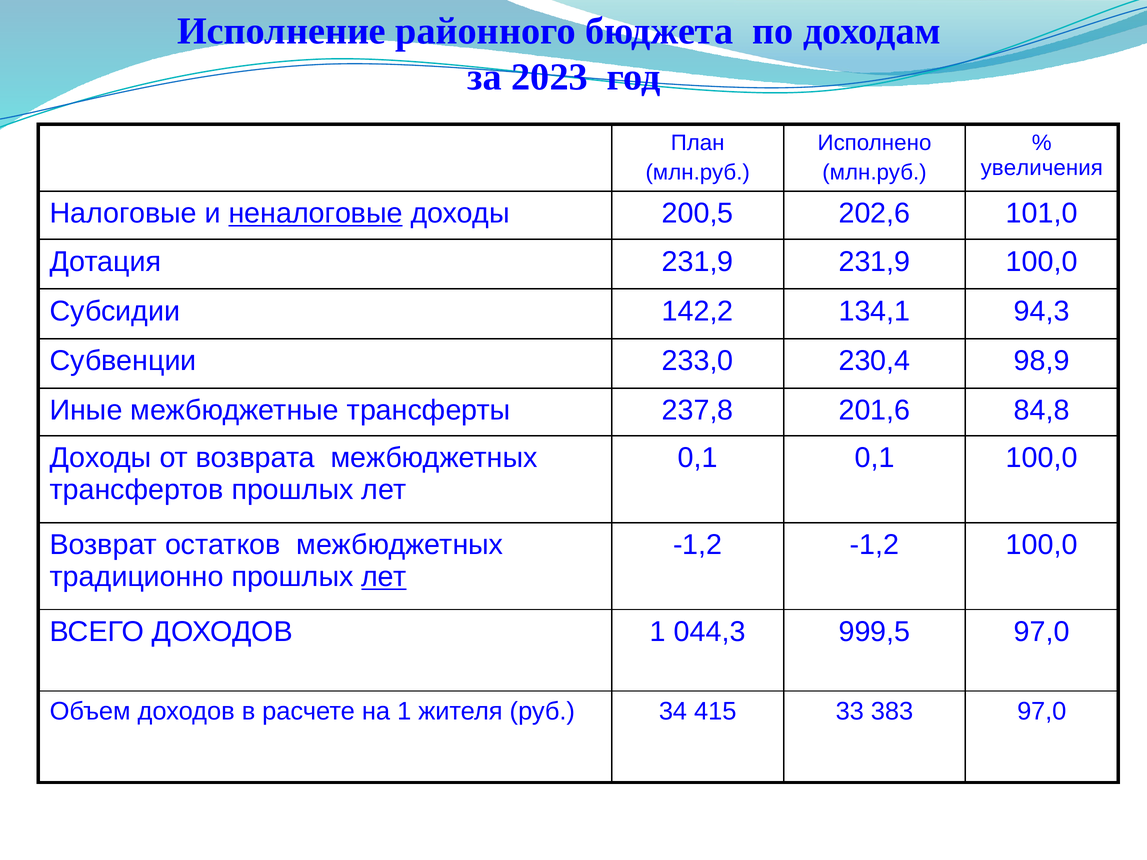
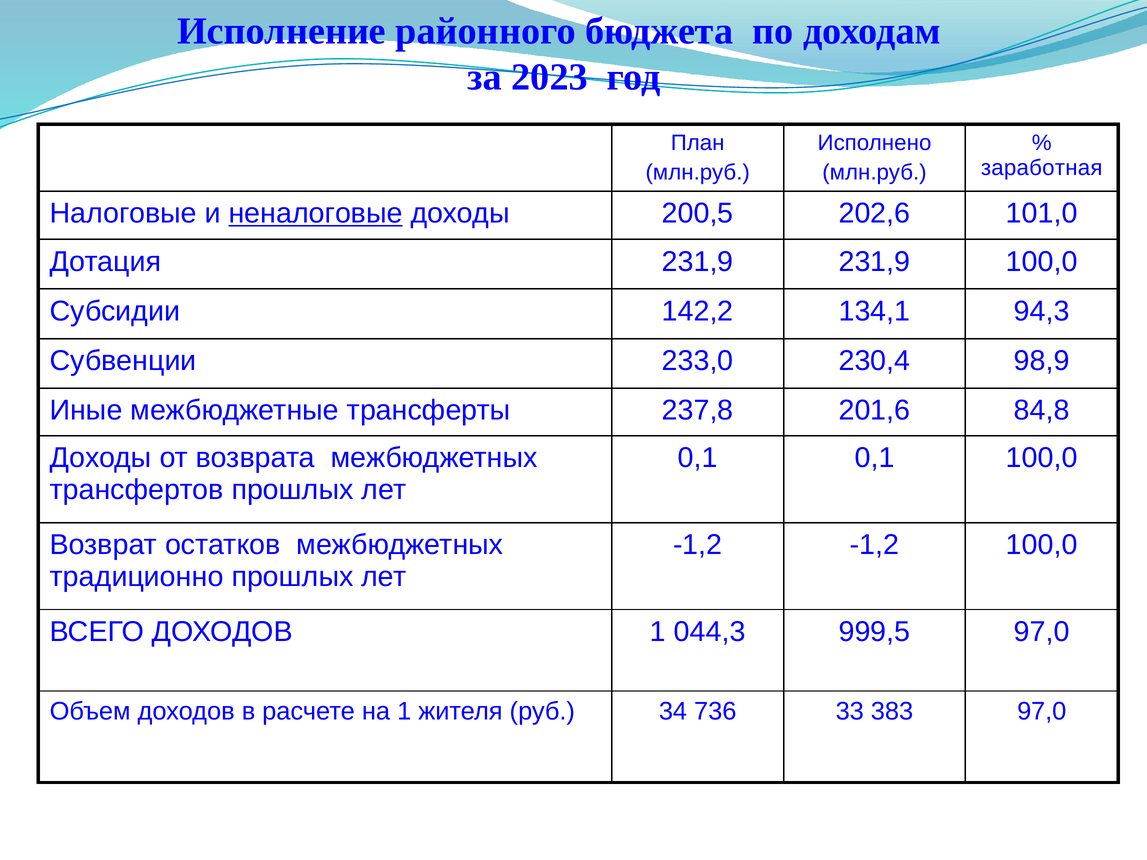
увеличения: увеличения -> заработная (1042, 168)
лет underline: present -> none (384, 577)
415: 415 -> 736 (715, 711)
